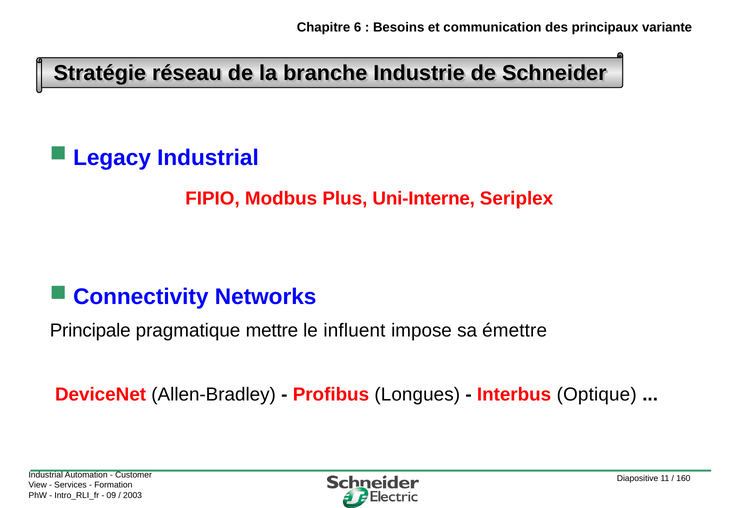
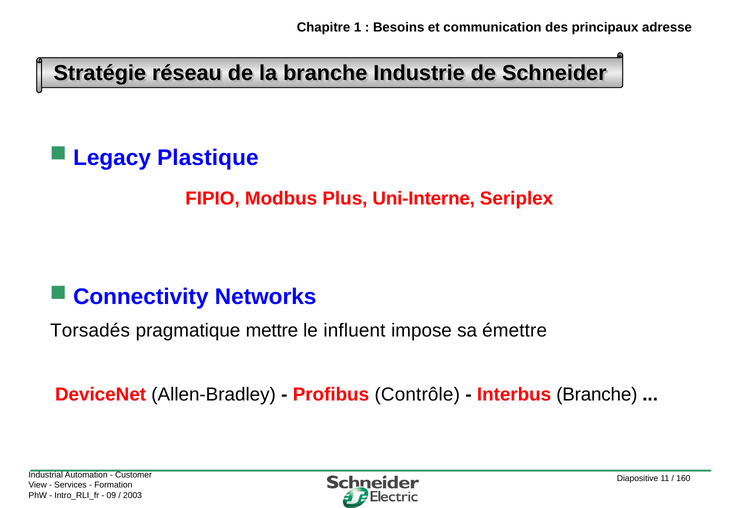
6: 6 -> 1 (358, 27)
variante: variante -> adresse (667, 27)
Legacy Industrial: Industrial -> Plastique (208, 158)
Principale: Principale -> Torsadés (90, 331)
Longues: Longues -> Contrôle (417, 395)
Interbus Optique: Optique -> Branche (597, 395)
